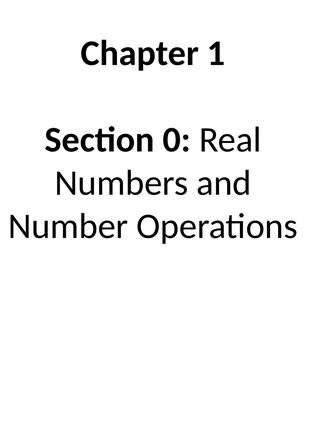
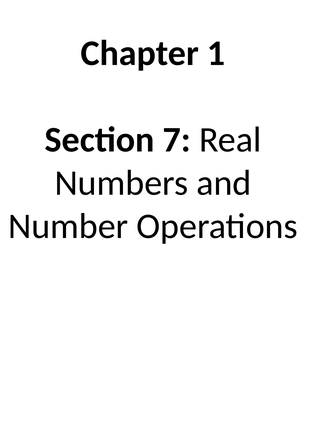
0: 0 -> 7 (177, 140)
